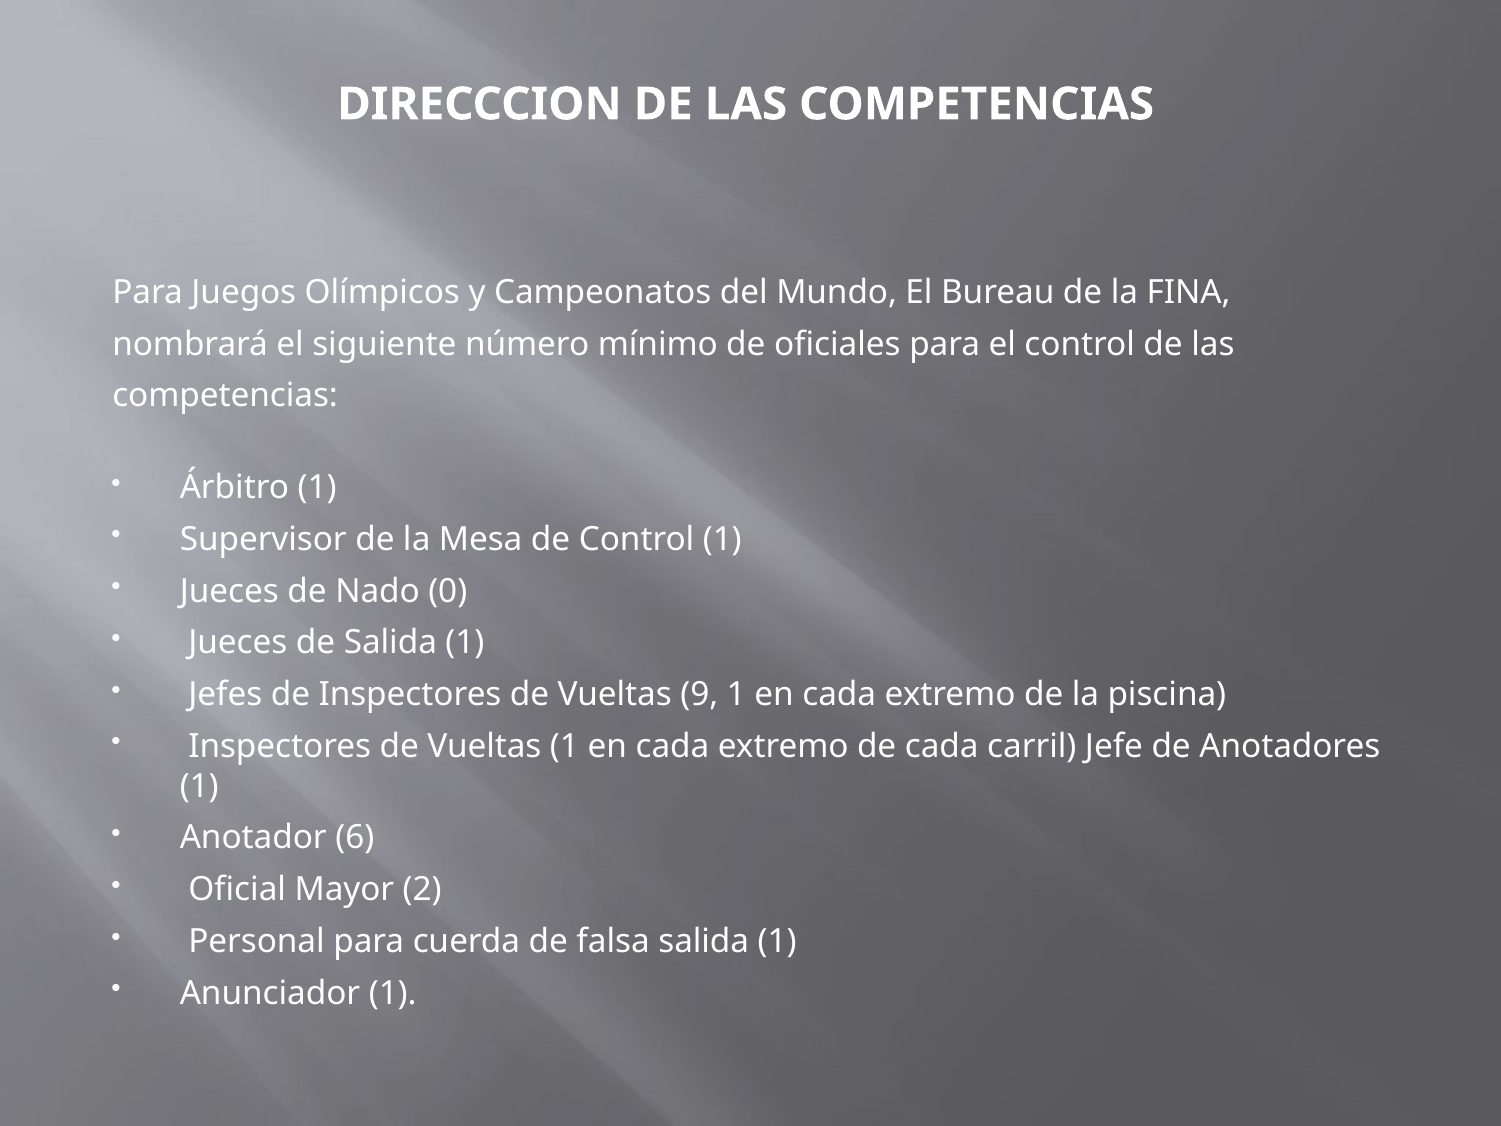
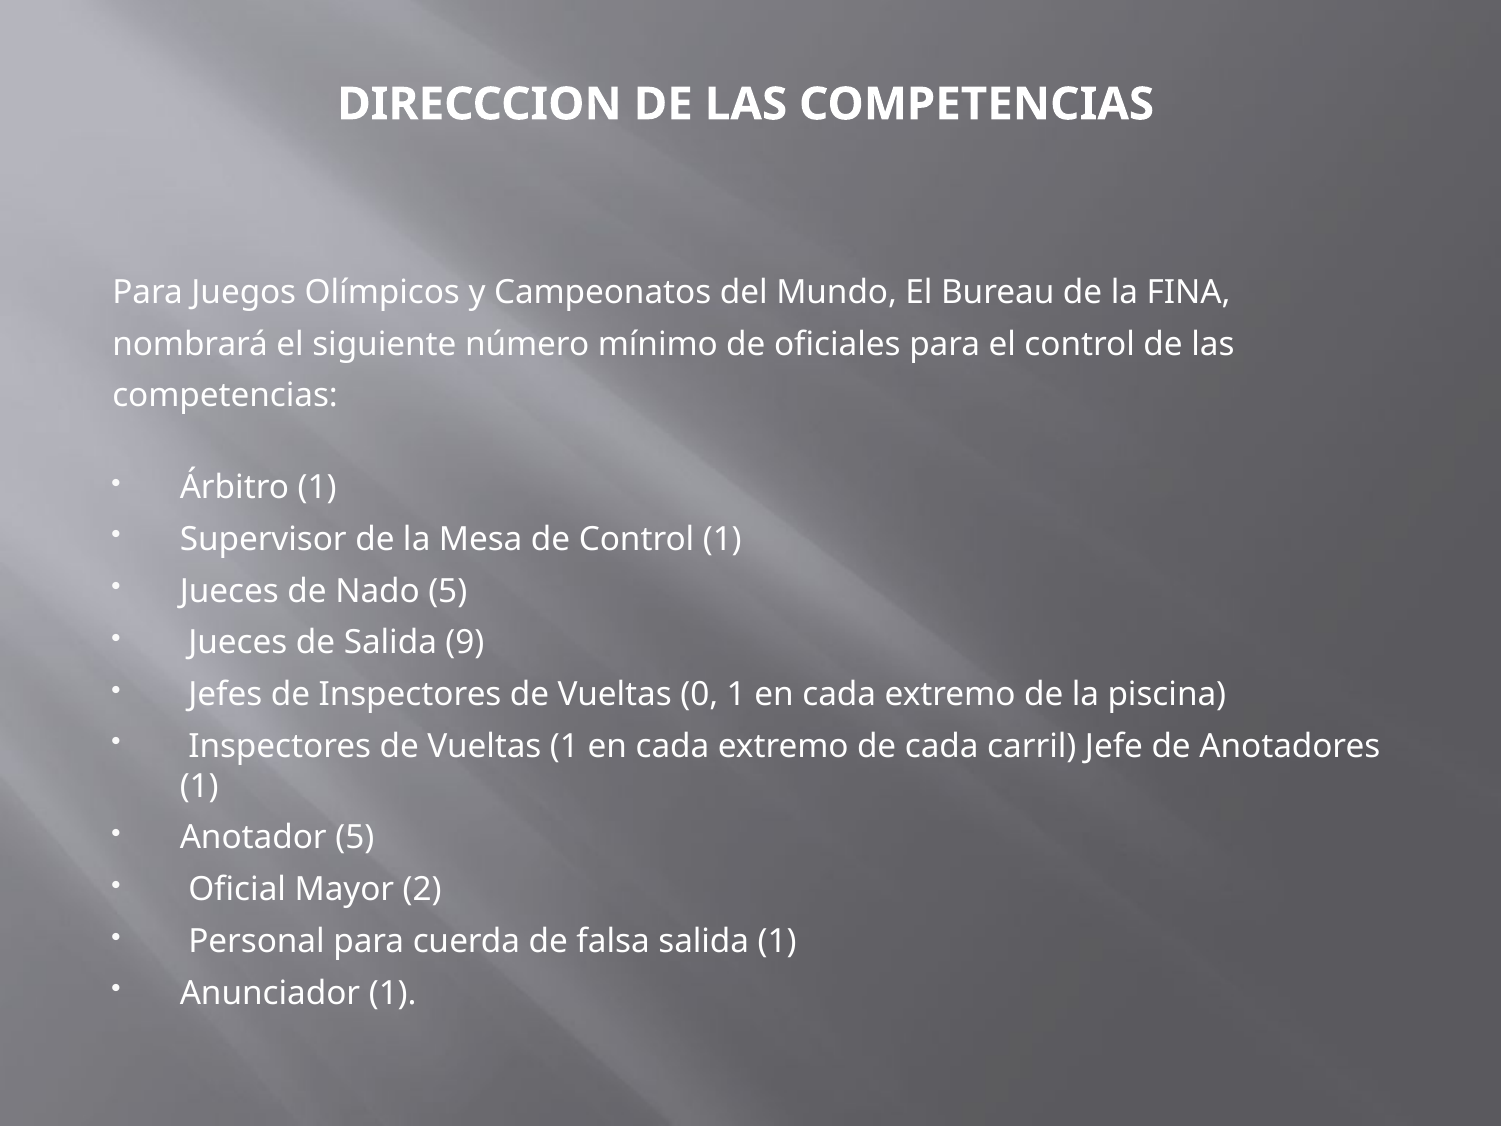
Nado 0: 0 -> 5 (448, 591)
de Salida 1: 1 -> 9 (465, 643)
9: 9 -> 0 (699, 694)
Anotador 6: 6 -> 5 (355, 838)
